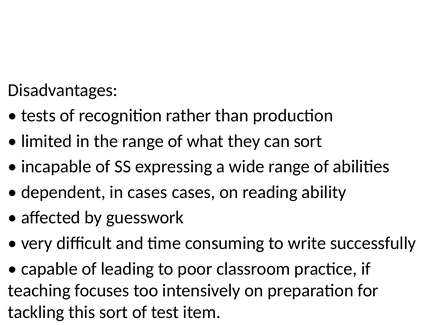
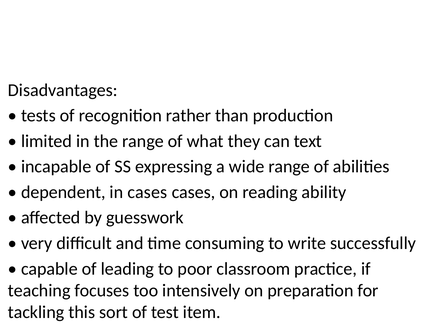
can sort: sort -> text (308, 141)
